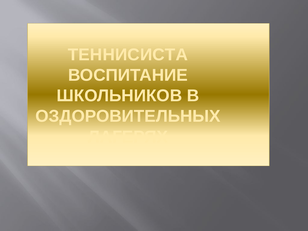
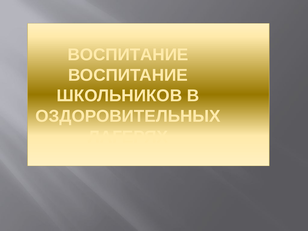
ТЕННИСИСТА: ТЕННИСИСТА -> ВОСПИТАНИЕ (128, 55)
